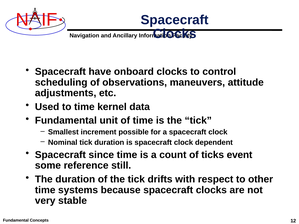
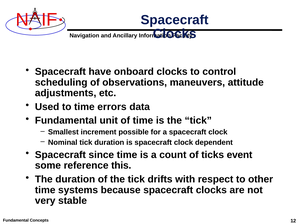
kernel: kernel -> errors (112, 107)
still: still -> this (121, 166)
